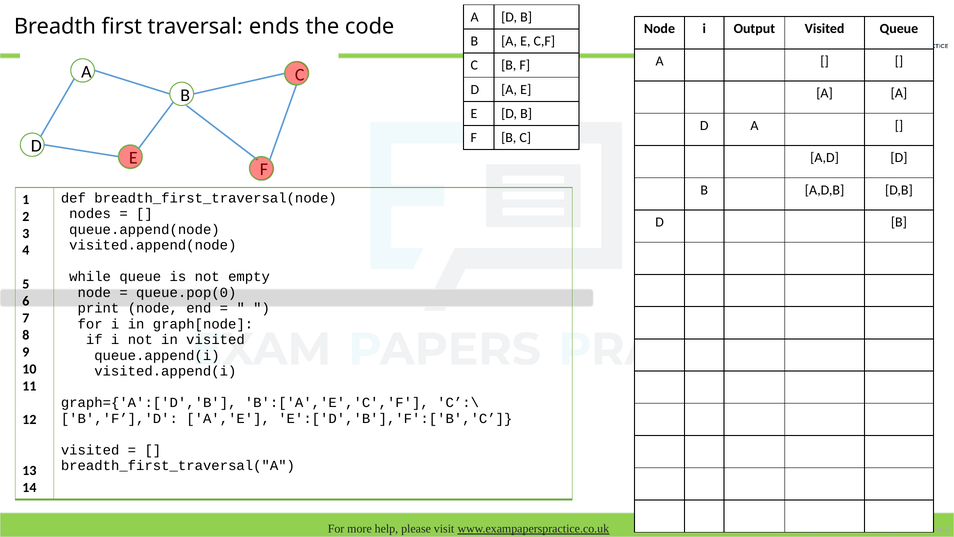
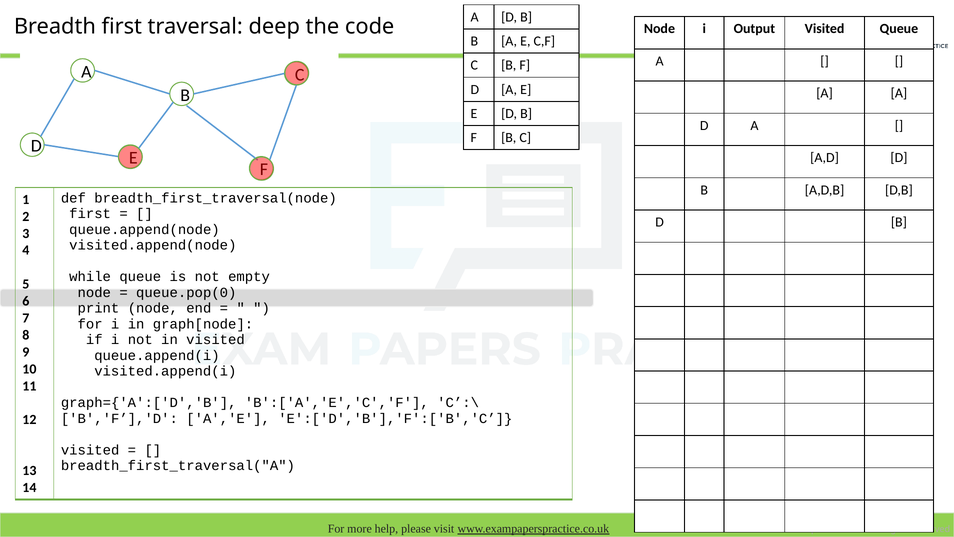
ends: ends -> deep (274, 26)
nodes: nodes -> first (90, 214)
